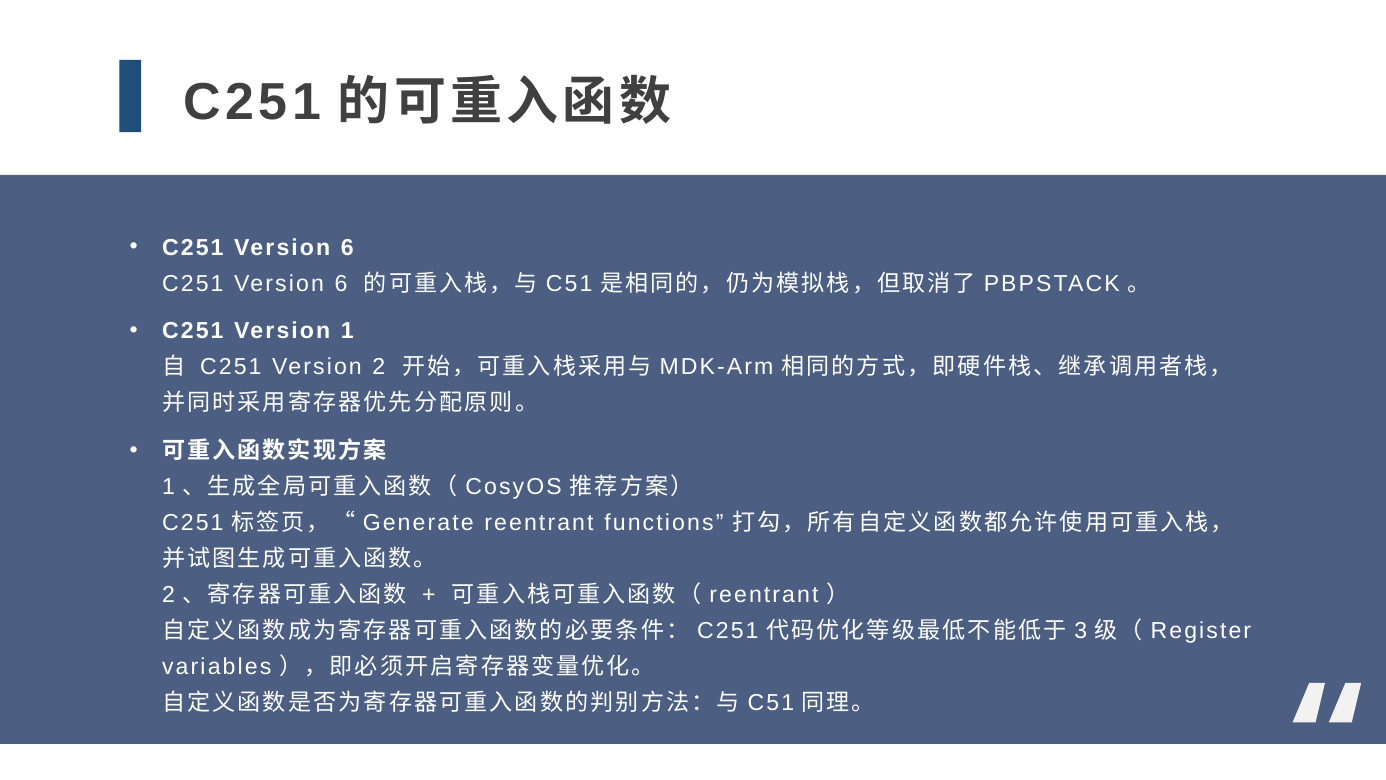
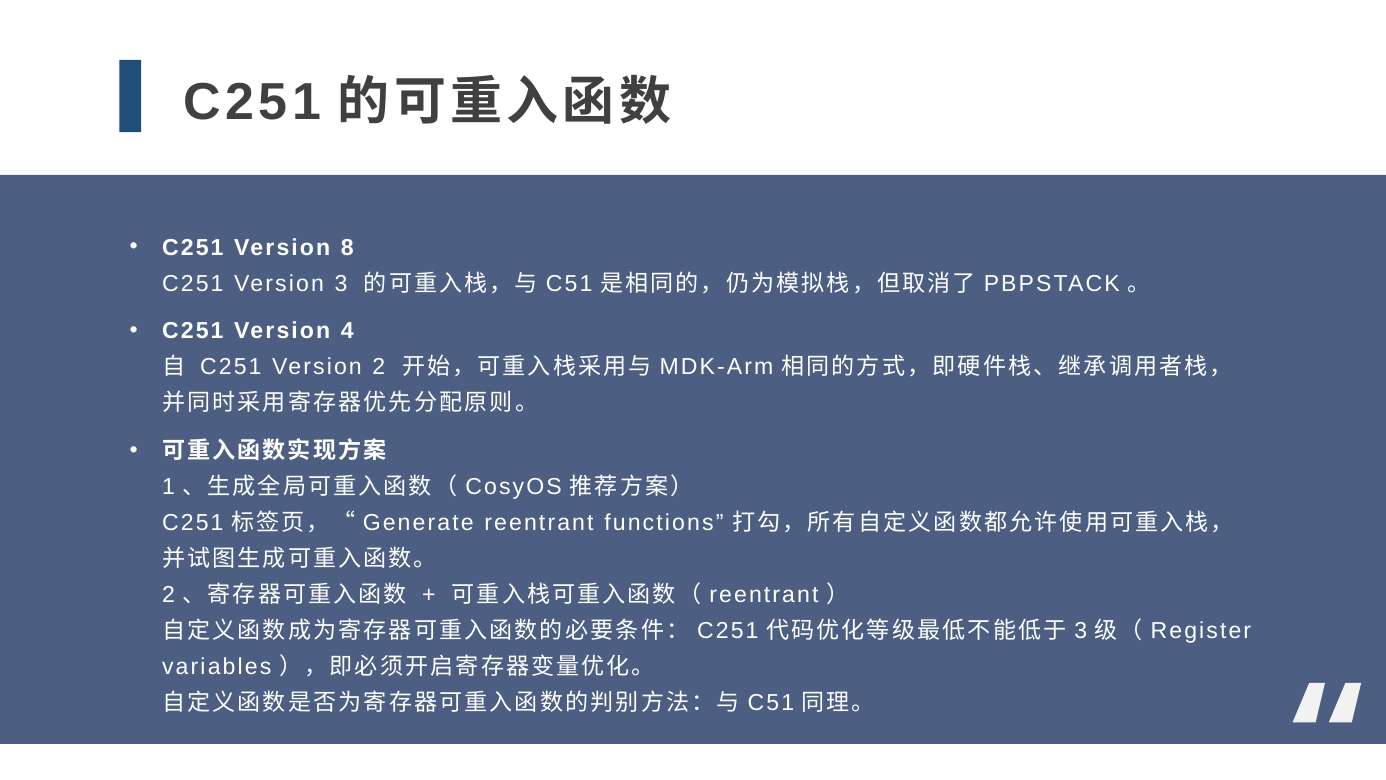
6: 6 -> 8 (347, 248)
6: 6 -> 3 (341, 284)
Version 1: 1 -> 4 (347, 331)
